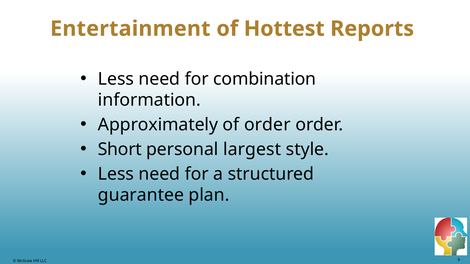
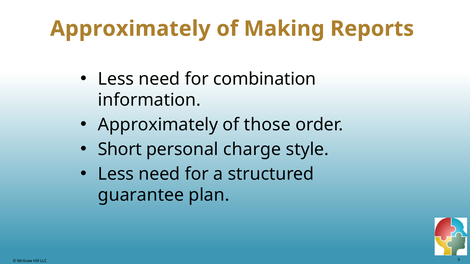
Entertainment: Entertainment -> Approximately (130, 29)
Hottest: Hottest -> Making (284, 29)
of order: order -> those (267, 125)
largest: largest -> charge (252, 150)
